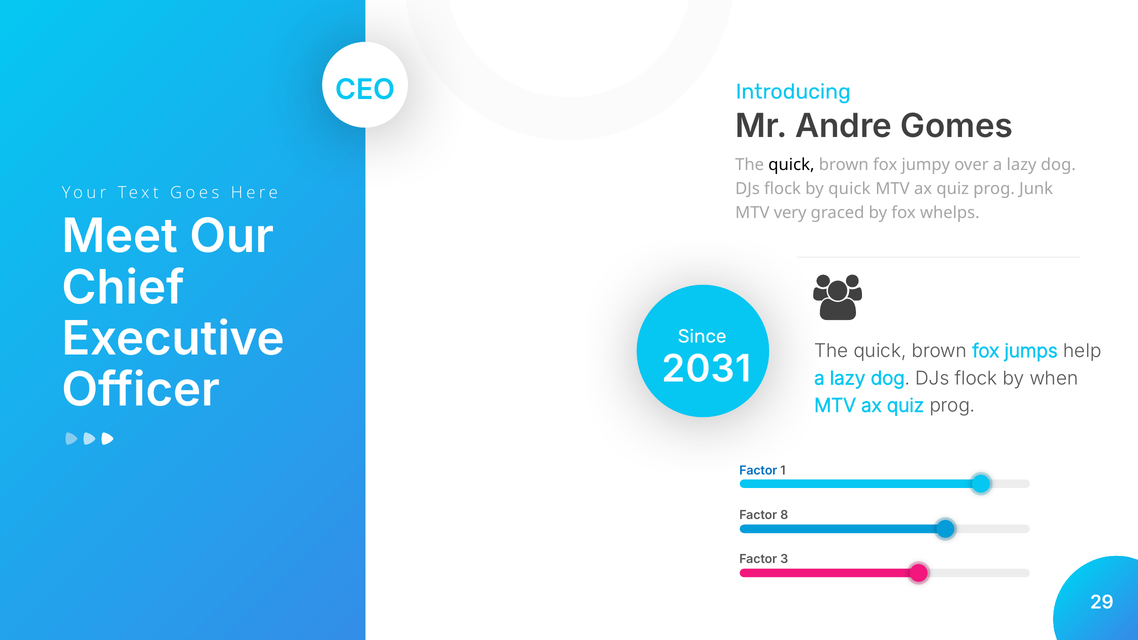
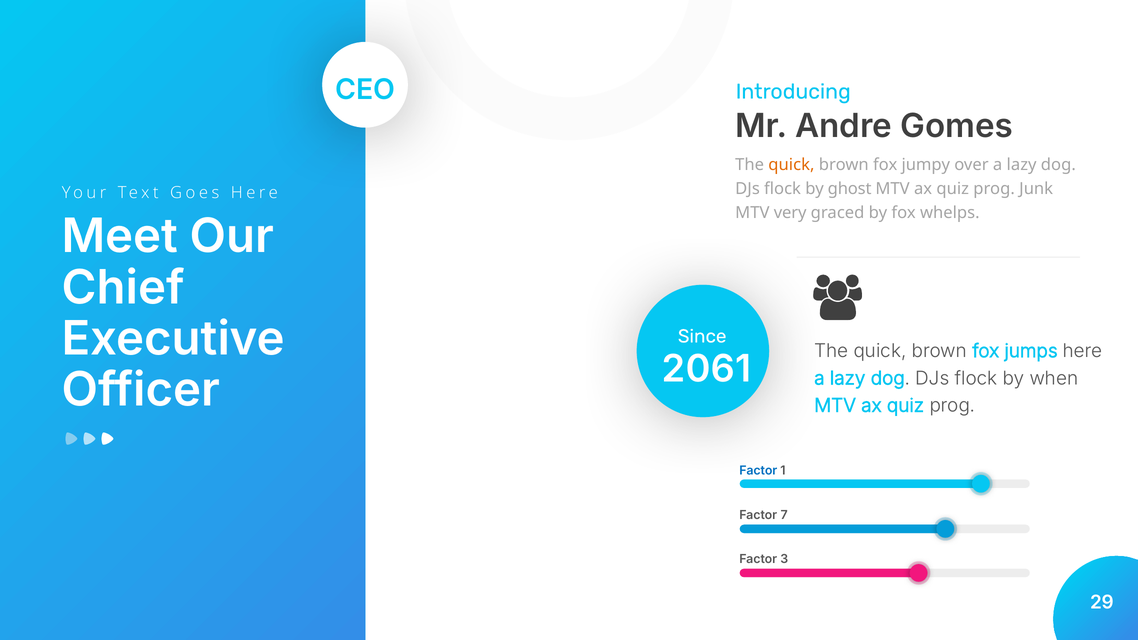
quick colour: black -> orange (791, 165)
by quick: quick -> ghost (850, 189)
jumps help: help -> here (1083, 351)
2031: 2031 -> 2061 (707, 370)
8: 8 -> 7 (784, 515)
